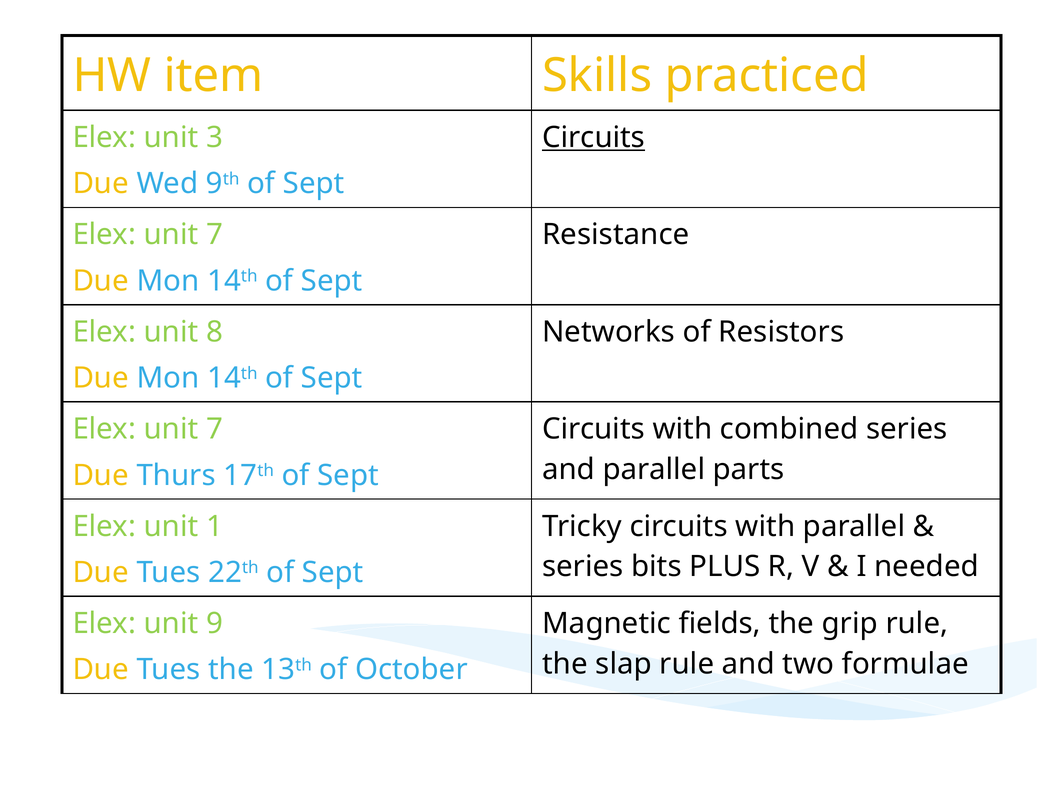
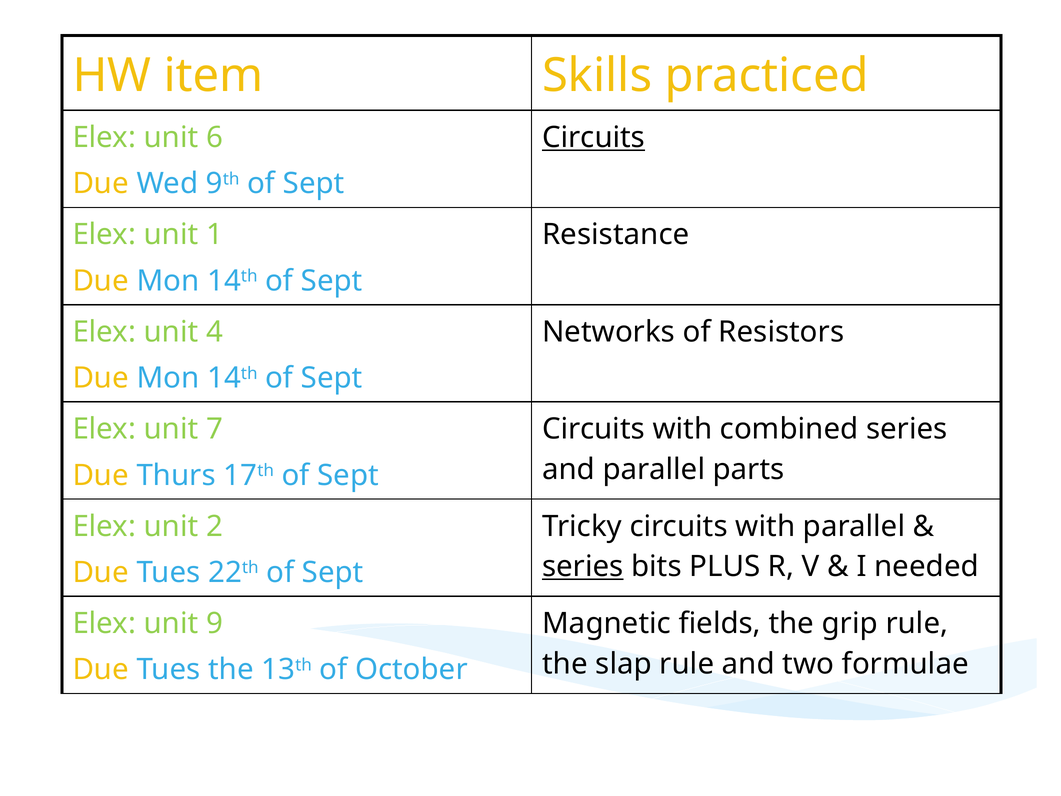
3: 3 -> 6 (215, 137)
7: 7 -> 1 (215, 235)
8: 8 -> 4 (215, 332)
1: 1 -> 2 (215, 526)
series underline: none -> present (583, 566)
